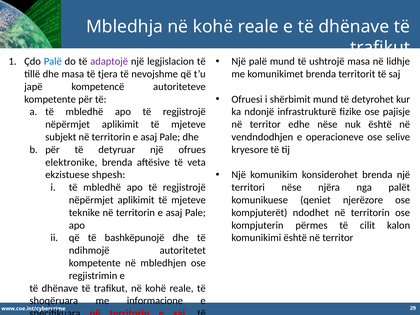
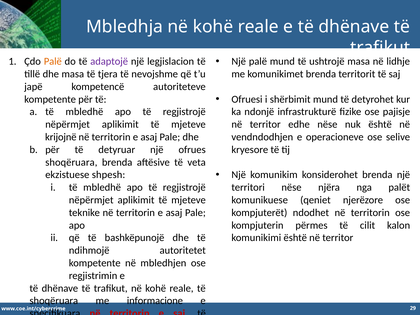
Palë colour: blue -> orange (53, 61)
subjekt: subjekt -> krijojnë (61, 137)
elektronike: elektronike -> shoqëruara (71, 162)
